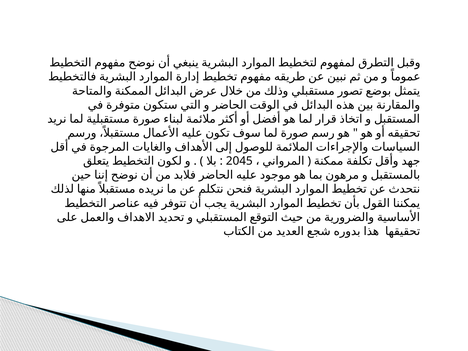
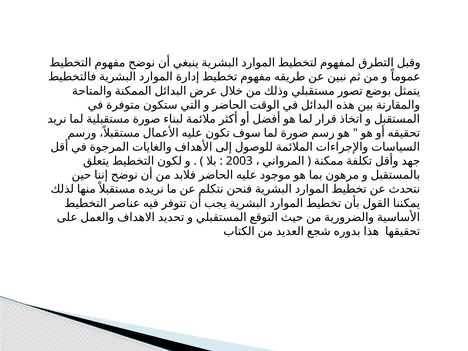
2045: 2045 -> 2003 (239, 161)
